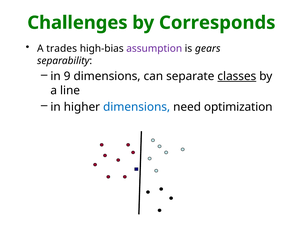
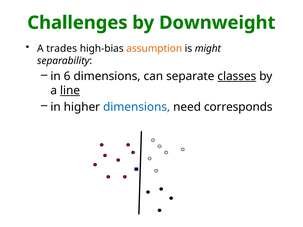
Corresponds: Corresponds -> Downweight (217, 23)
assumption colour: purple -> orange (154, 49)
gears: gears -> might (208, 49)
9: 9 -> 6 (67, 76)
line underline: none -> present (70, 91)
optimization: optimization -> corresponds (238, 107)
